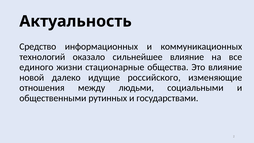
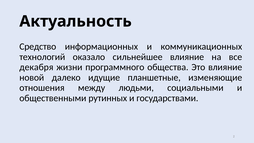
единого: единого -> декабря (36, 67)
стационарные: стационарные -> программного (115, 67)
российского: российского -> планшетные (154, 77)
